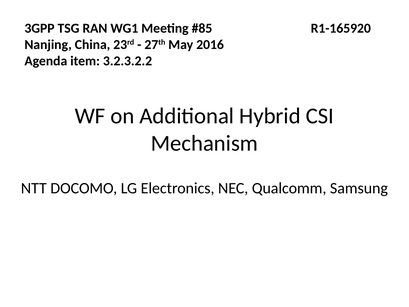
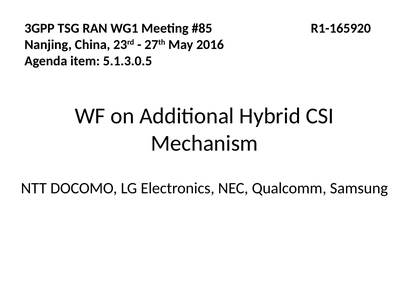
3.2.3.2.2: 3.2.3.2.2 -> 5.1.3.0.5 (128, 61)
